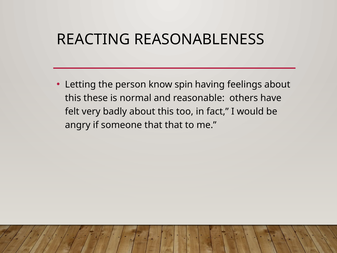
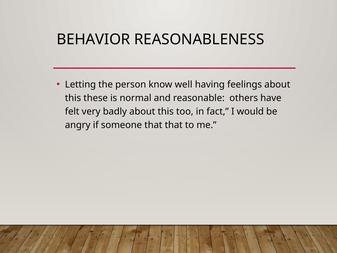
REACTING: REACTING -> BEHAVIOR (93, 39)
spin: spin -> well (184, 84)
